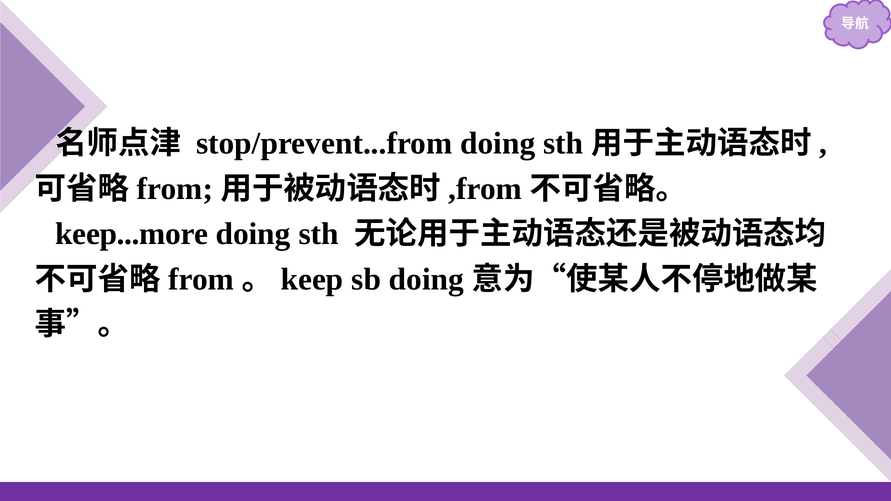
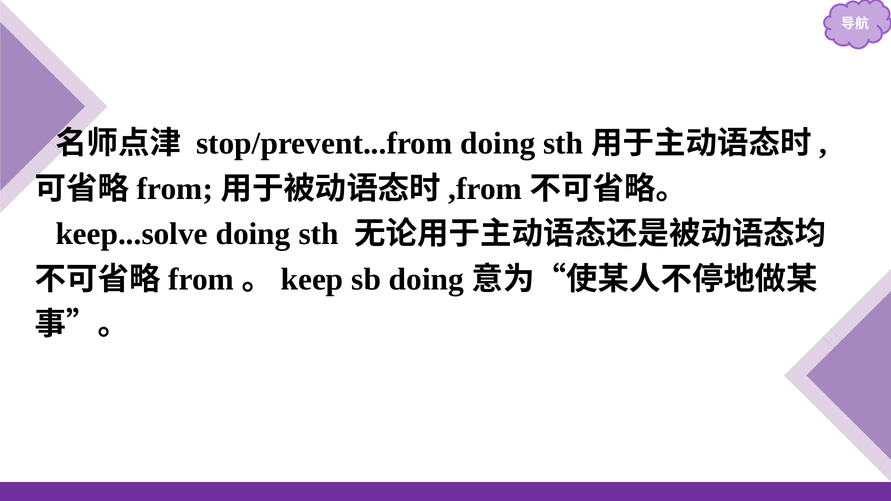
keep...more: keep...more -> keep...solve (132, 234)
